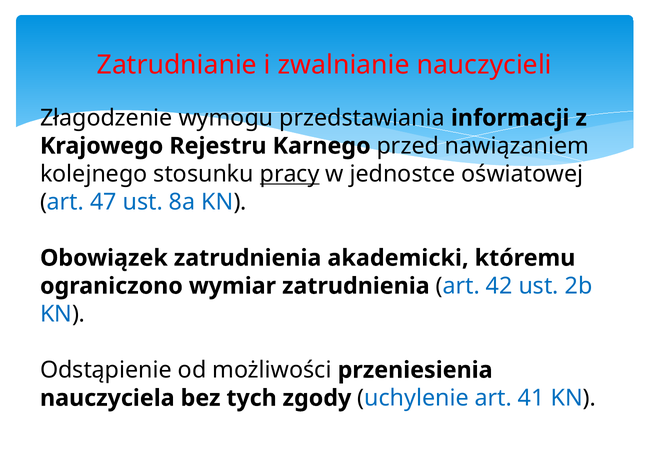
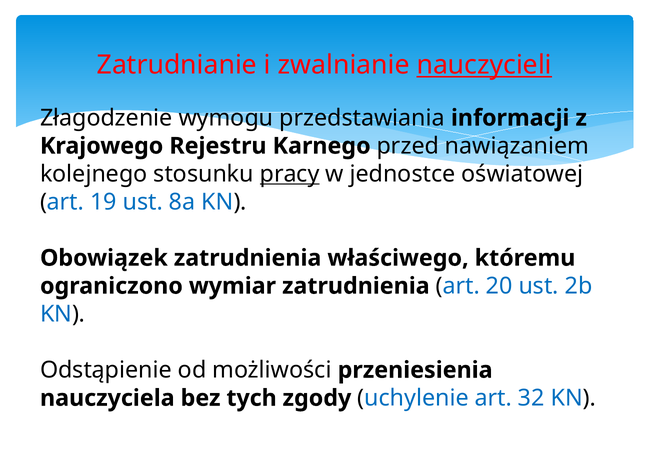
nauczycieli underline: none -> present (484, 65)
47: 47 -> 19 (104, 202)
akademicki: akademicki -> właściwego (398, 258)
42: 42 -> 20 (499, 286)
41: 41 -> 32 (531, 397)
